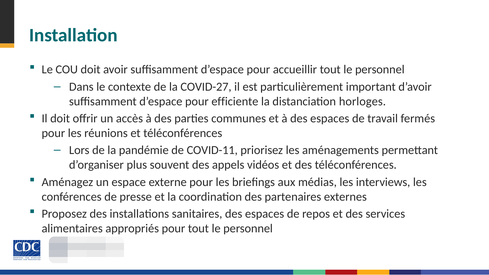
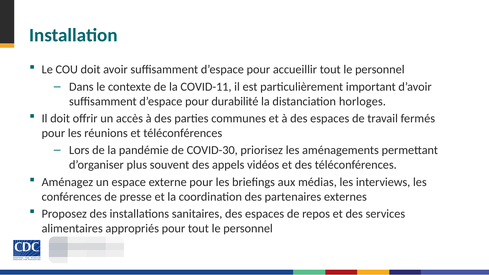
COVID-27: COVID-27 -> COVID-11 (206, 87)
efficiente: efficiente -> durabilité (235, 101)
COVID-11: COVID-11 -> COVID-30 (212, 150)
